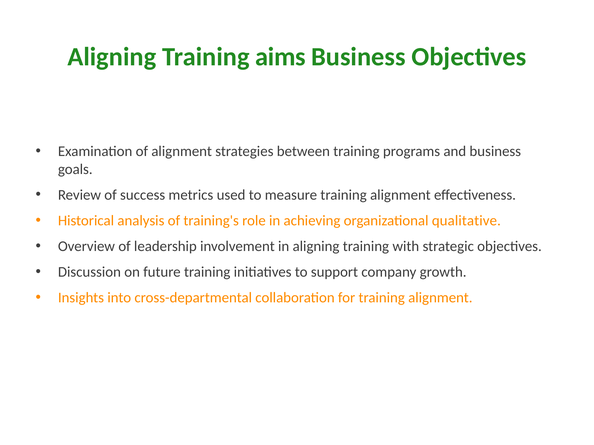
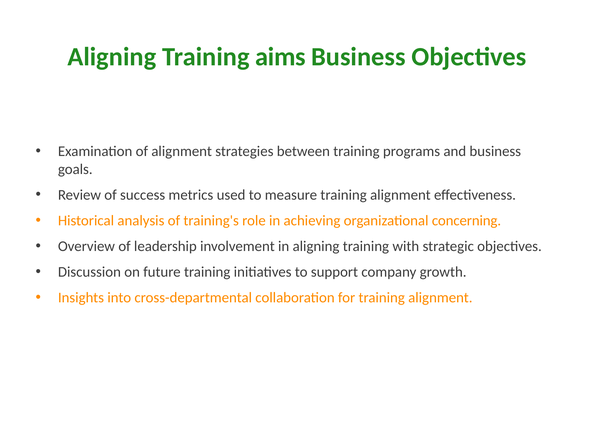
qualitative: qualitative -> concerning (466, 221)
